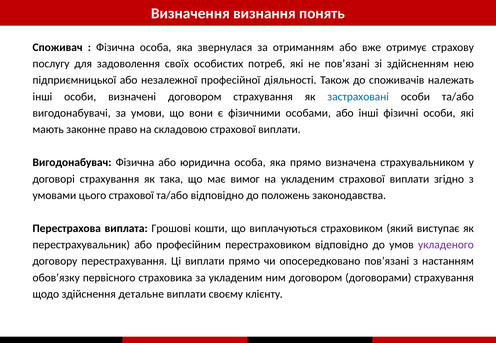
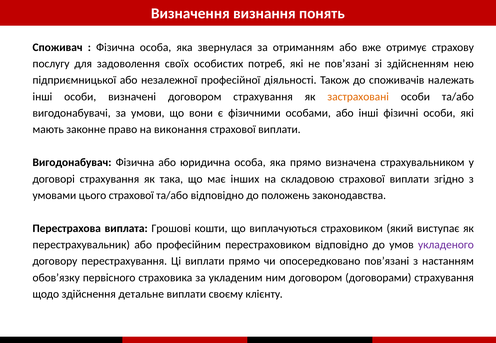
застраховані colour: blue -> orange (358, 97)
складовою: складовою -> виконання (181, 130)
вимог: вимог -> інших (245, 179)
на укладеним: укладеним -> складовою (308, 179)
